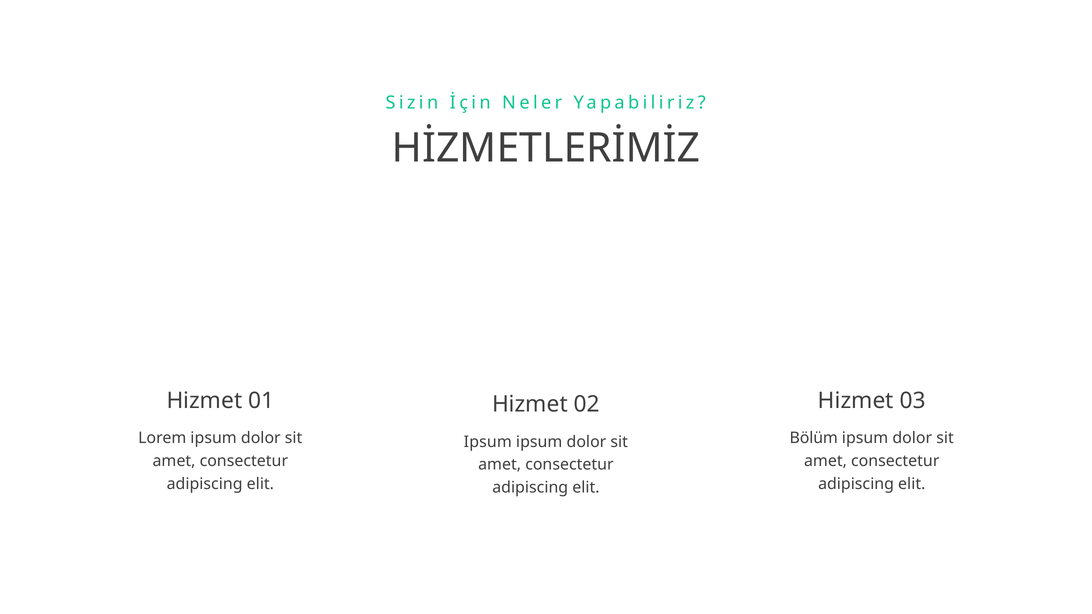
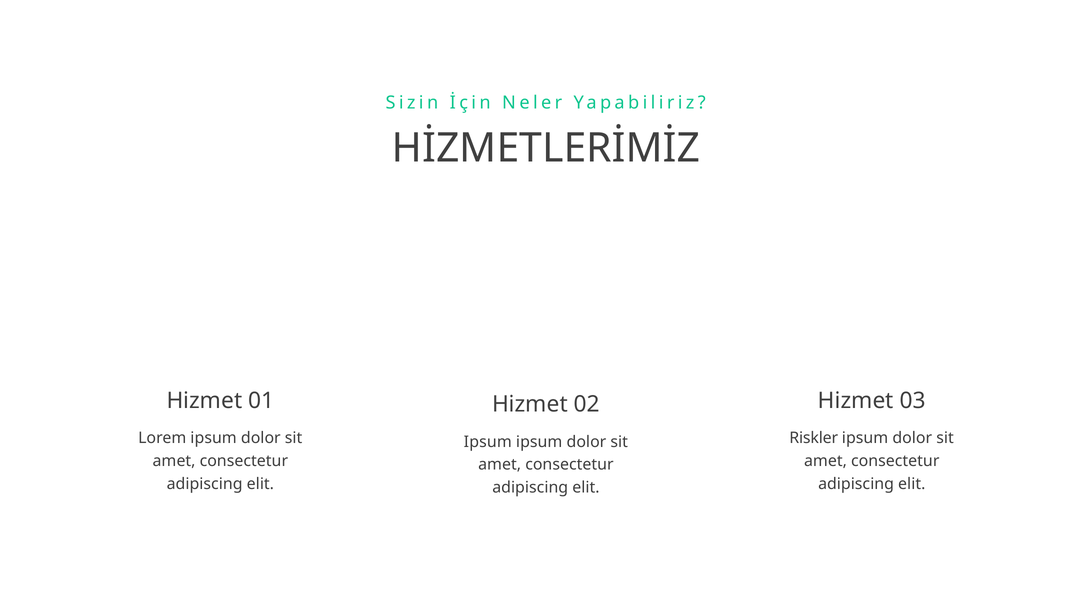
Bölüm: Bölüm -> Riskler (814, 438)
